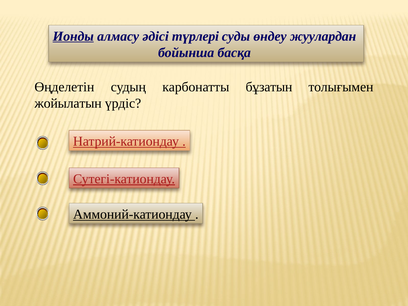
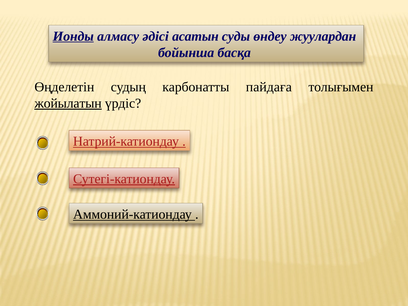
түрлері: түрлері -> асатын (195, 36)
бұзатын: бұзатын -> пайдаға (269, 87)
жойылатын underline: none -> present (68, 103)
